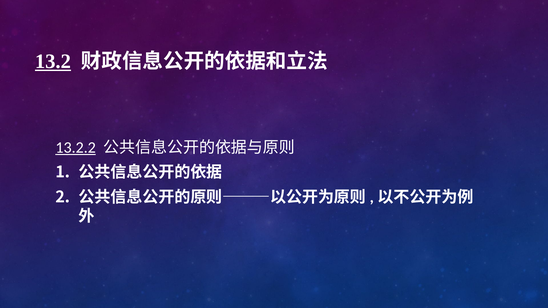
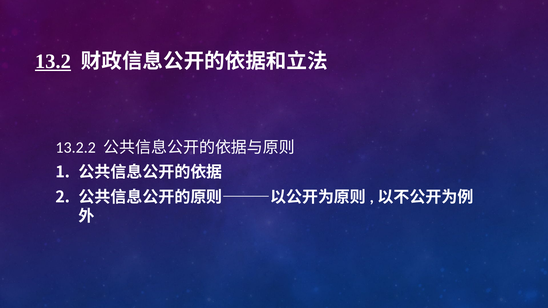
13.2.2 underline: present -> none (76, 148)
